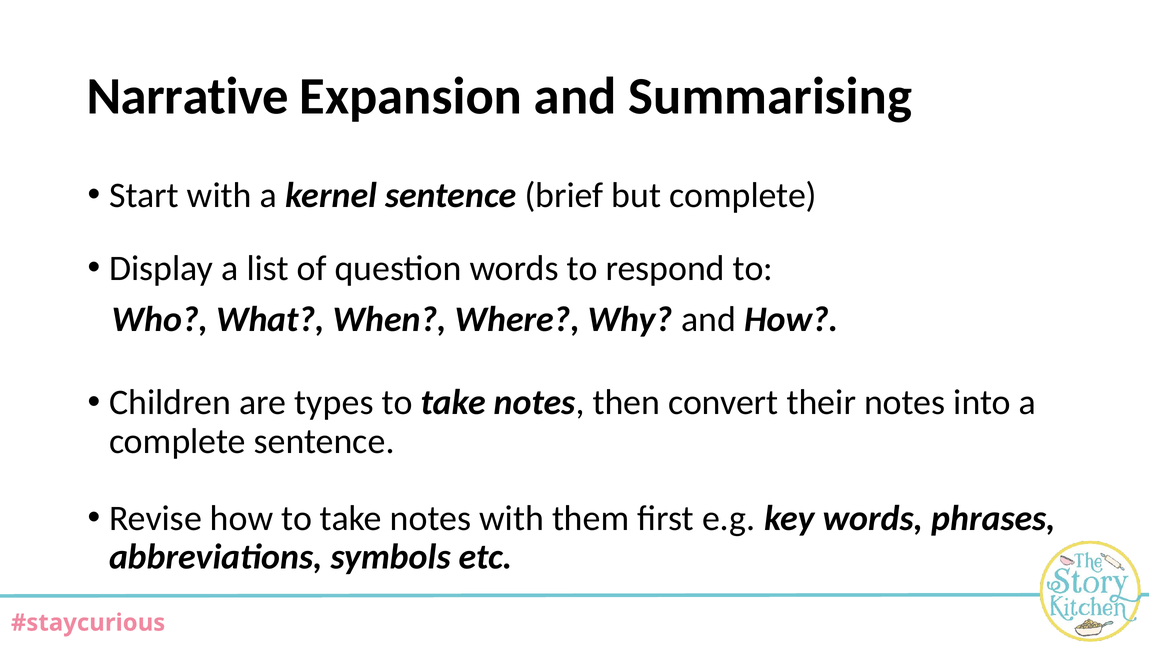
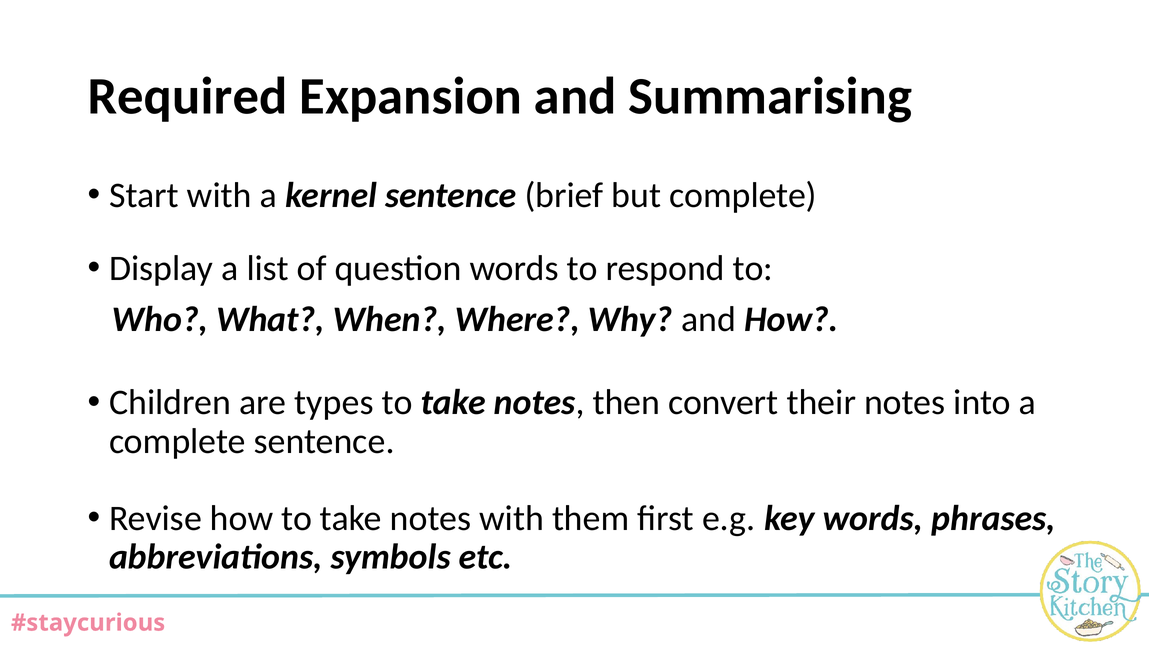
Narrative: Narrative -> Required (187, 97)
